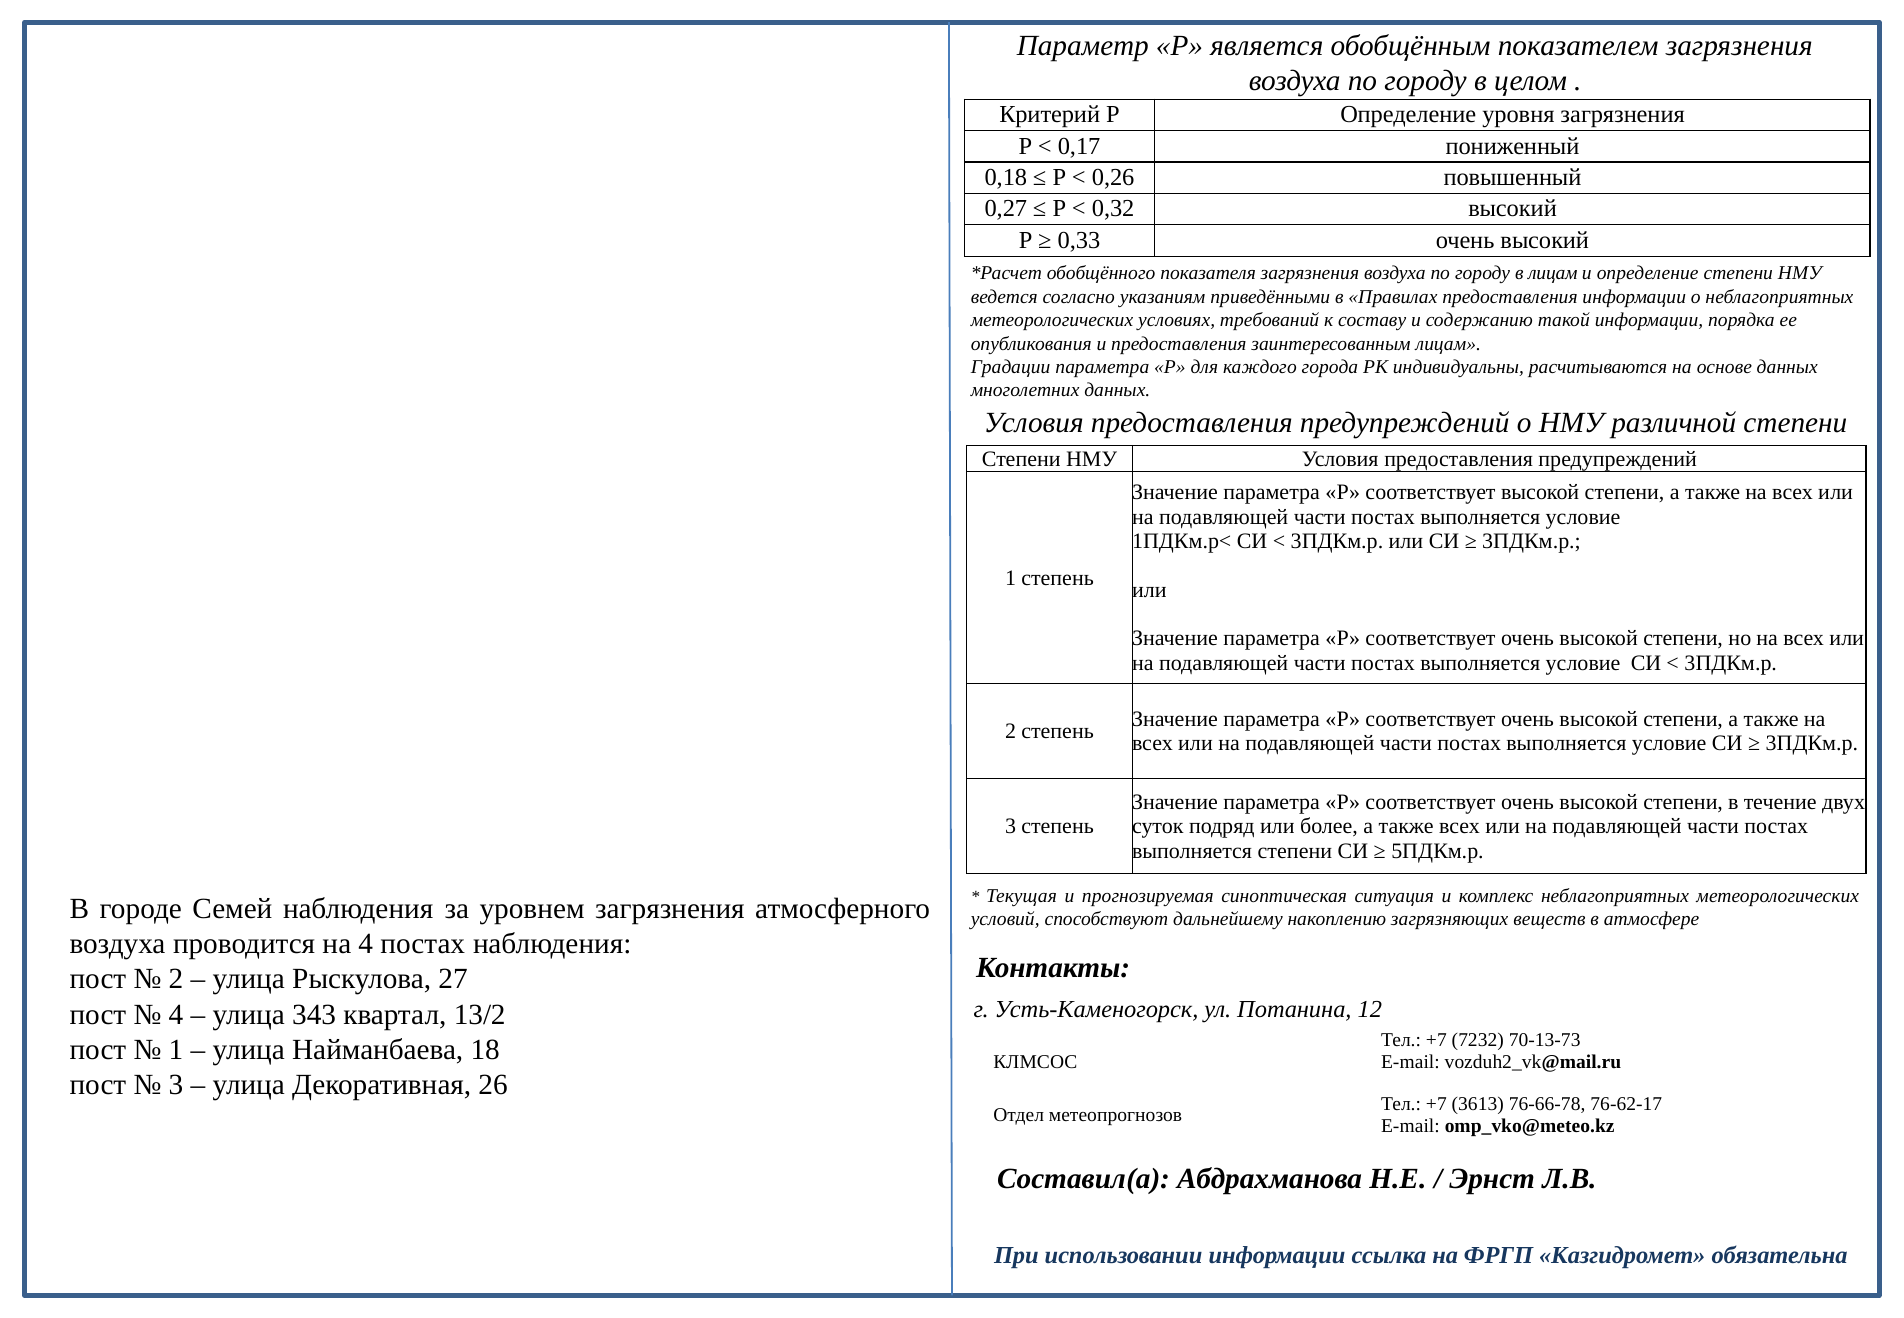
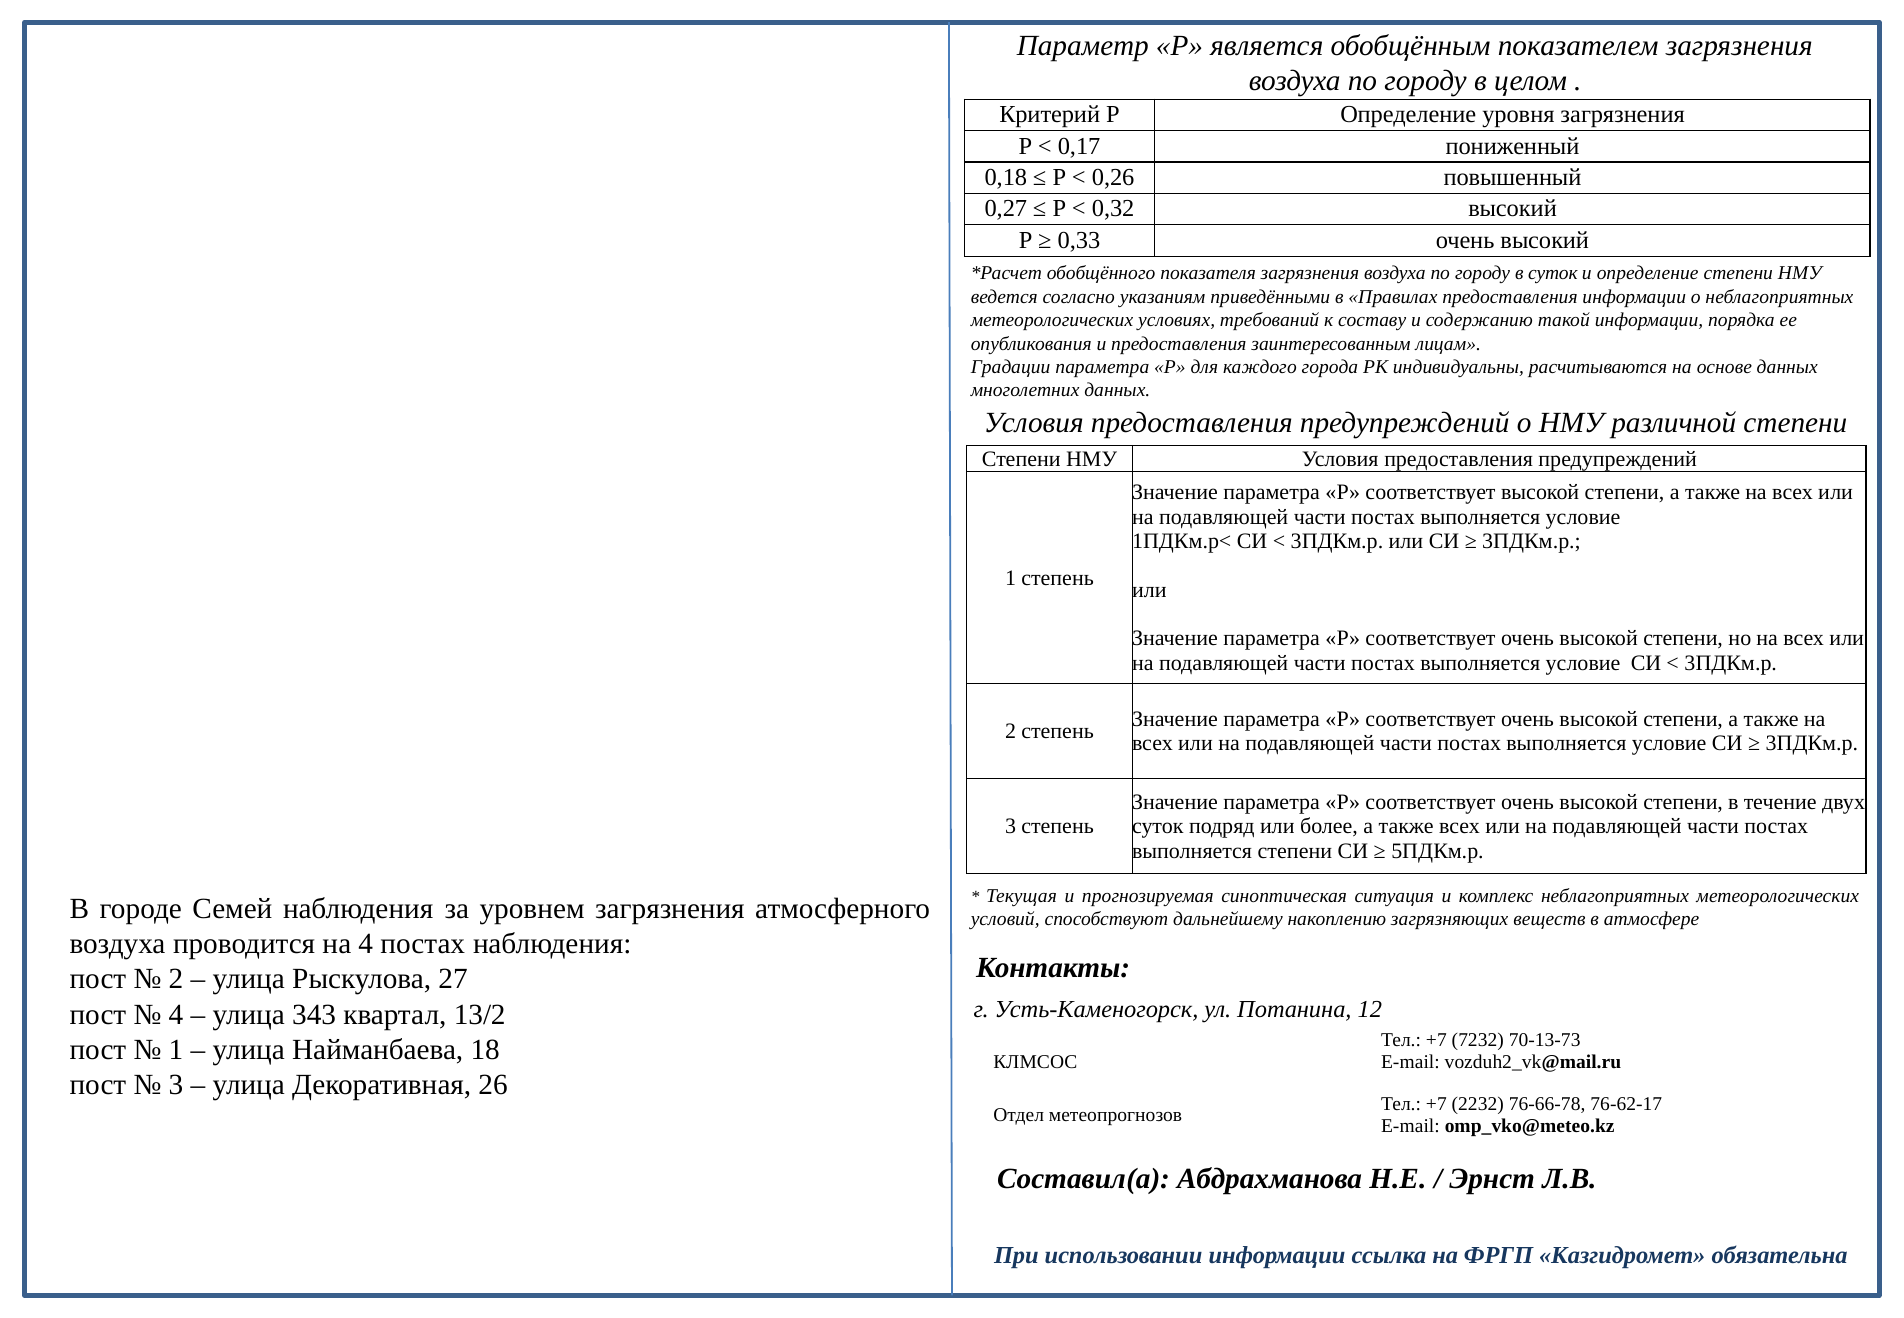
в лицам: лицам -> суток (1553, 273)
3613: 3613 -> 2232 (1478, 1105)
